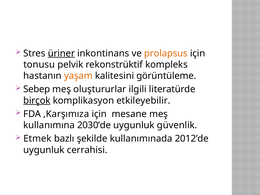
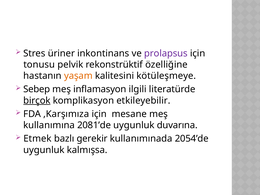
üriner underline: present -> none (61, 53)
prolapsus colour: orange -> purple (166, 53)
kompleks: kompleks -> özelliğine (166, 65)
görüntüleme: görüntüleme -> kötüleşmeye (166, 76)
oluştururlar: oluştururlar -> inflamasyon (100, 89)
2030’de: 2030’de -> 2081’de (94, 125)
güvenlik: güvenlik -> duvarına (177, 125)
şekilde: şekilde -> gerekir (92, 139)
2012’de: 2012’de -> 2054’de (192, 139)
cerrahisi: cerrahisi -> kalmışsa (87, 150)
